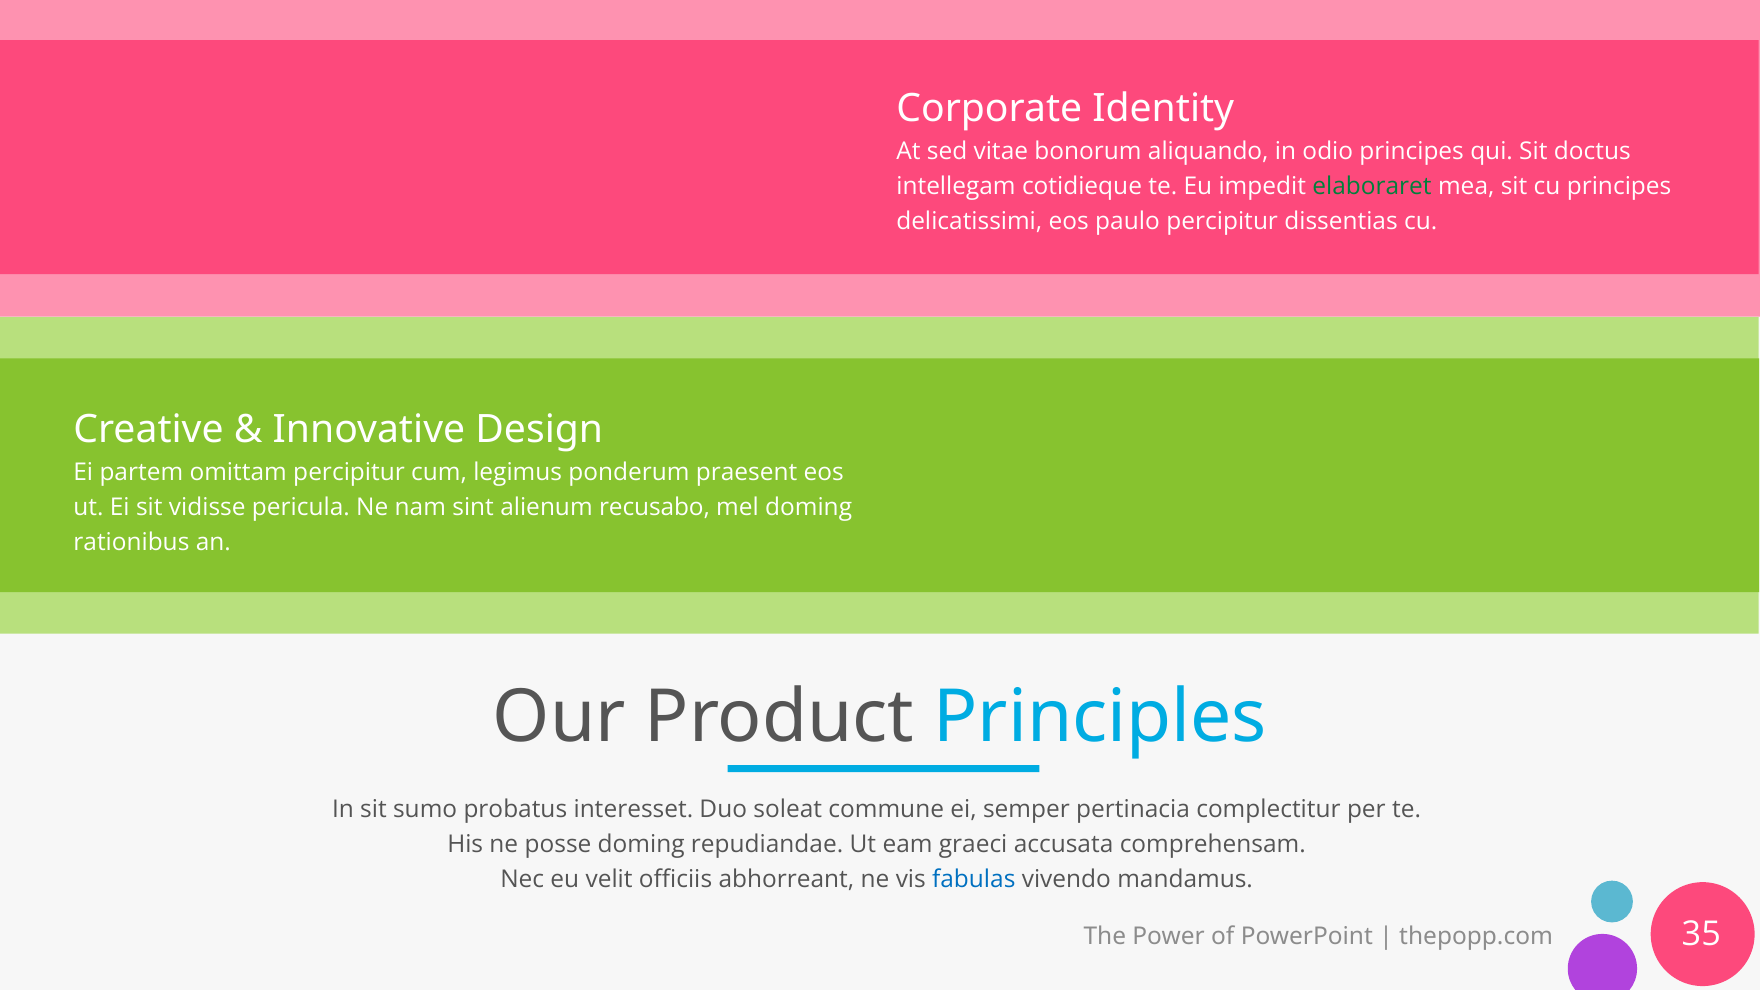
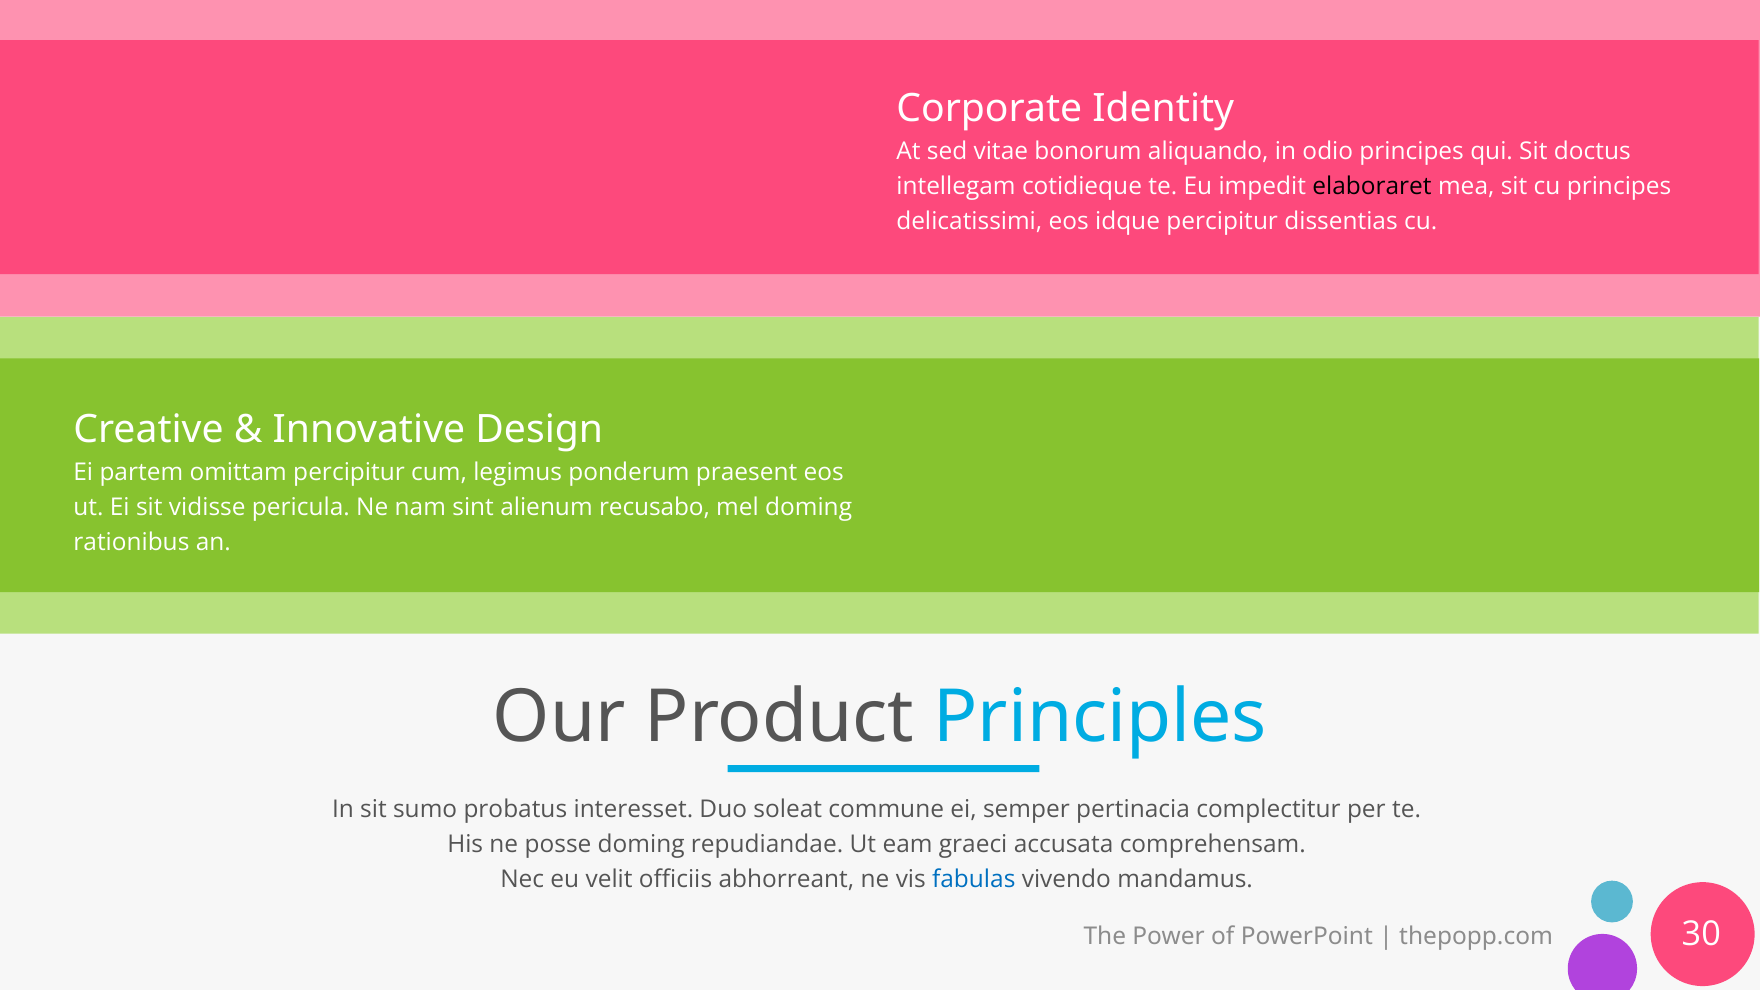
elaboraret colour: green -> black (1372, 186)
paulo: paulo -> idque (1128, 222)
35: 35 -> 30 (1701, 934)
